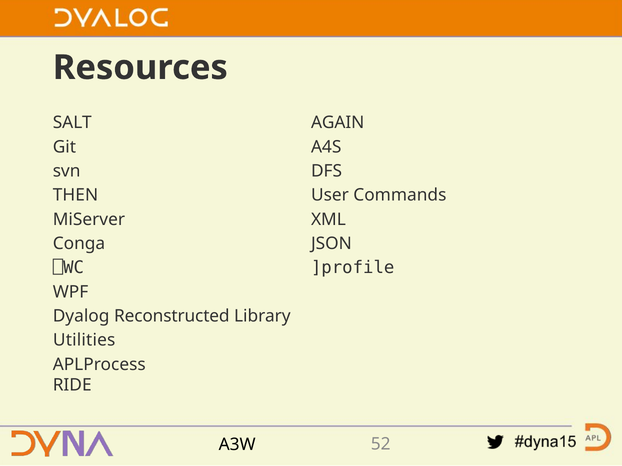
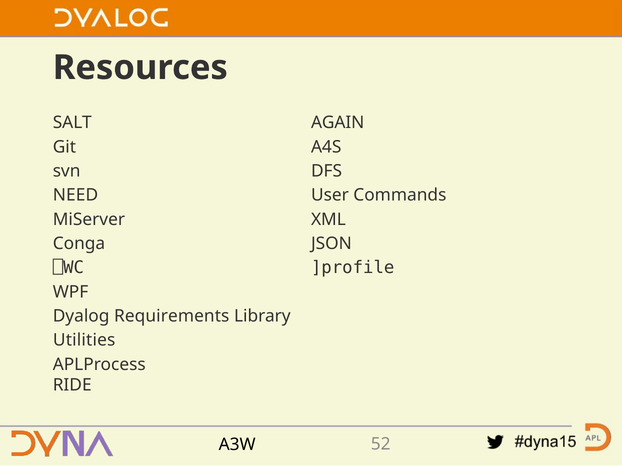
THEN: THEN -> NEED (75, 195)
Reconstructed: Reconstructed -> Requirements (172, 316)
